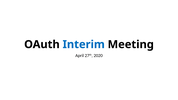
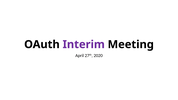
Interim colour: blue -> purple (84, 44)
